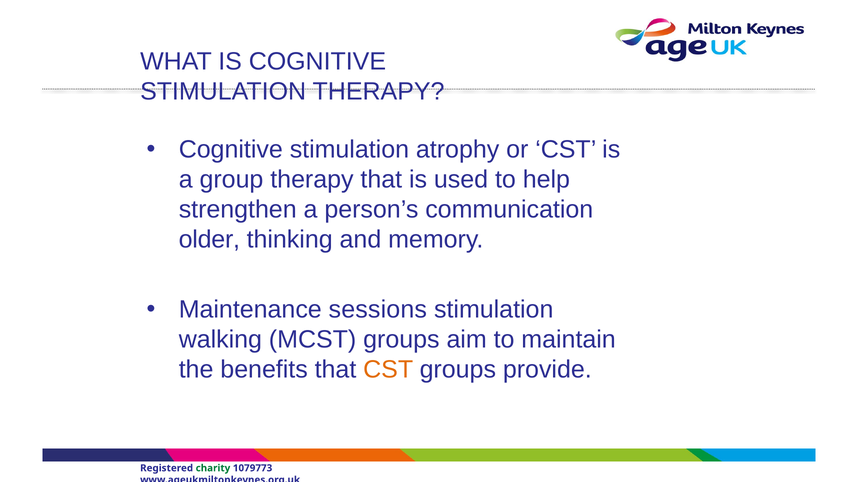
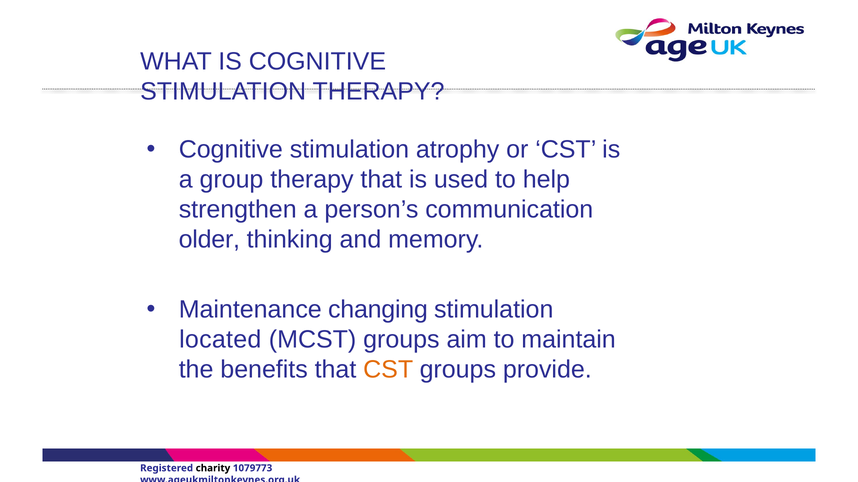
sessions: sessions -> changing (378, 310)
walking: walking -> located (220, 340)
charity colour: green -> black (213, 469)
